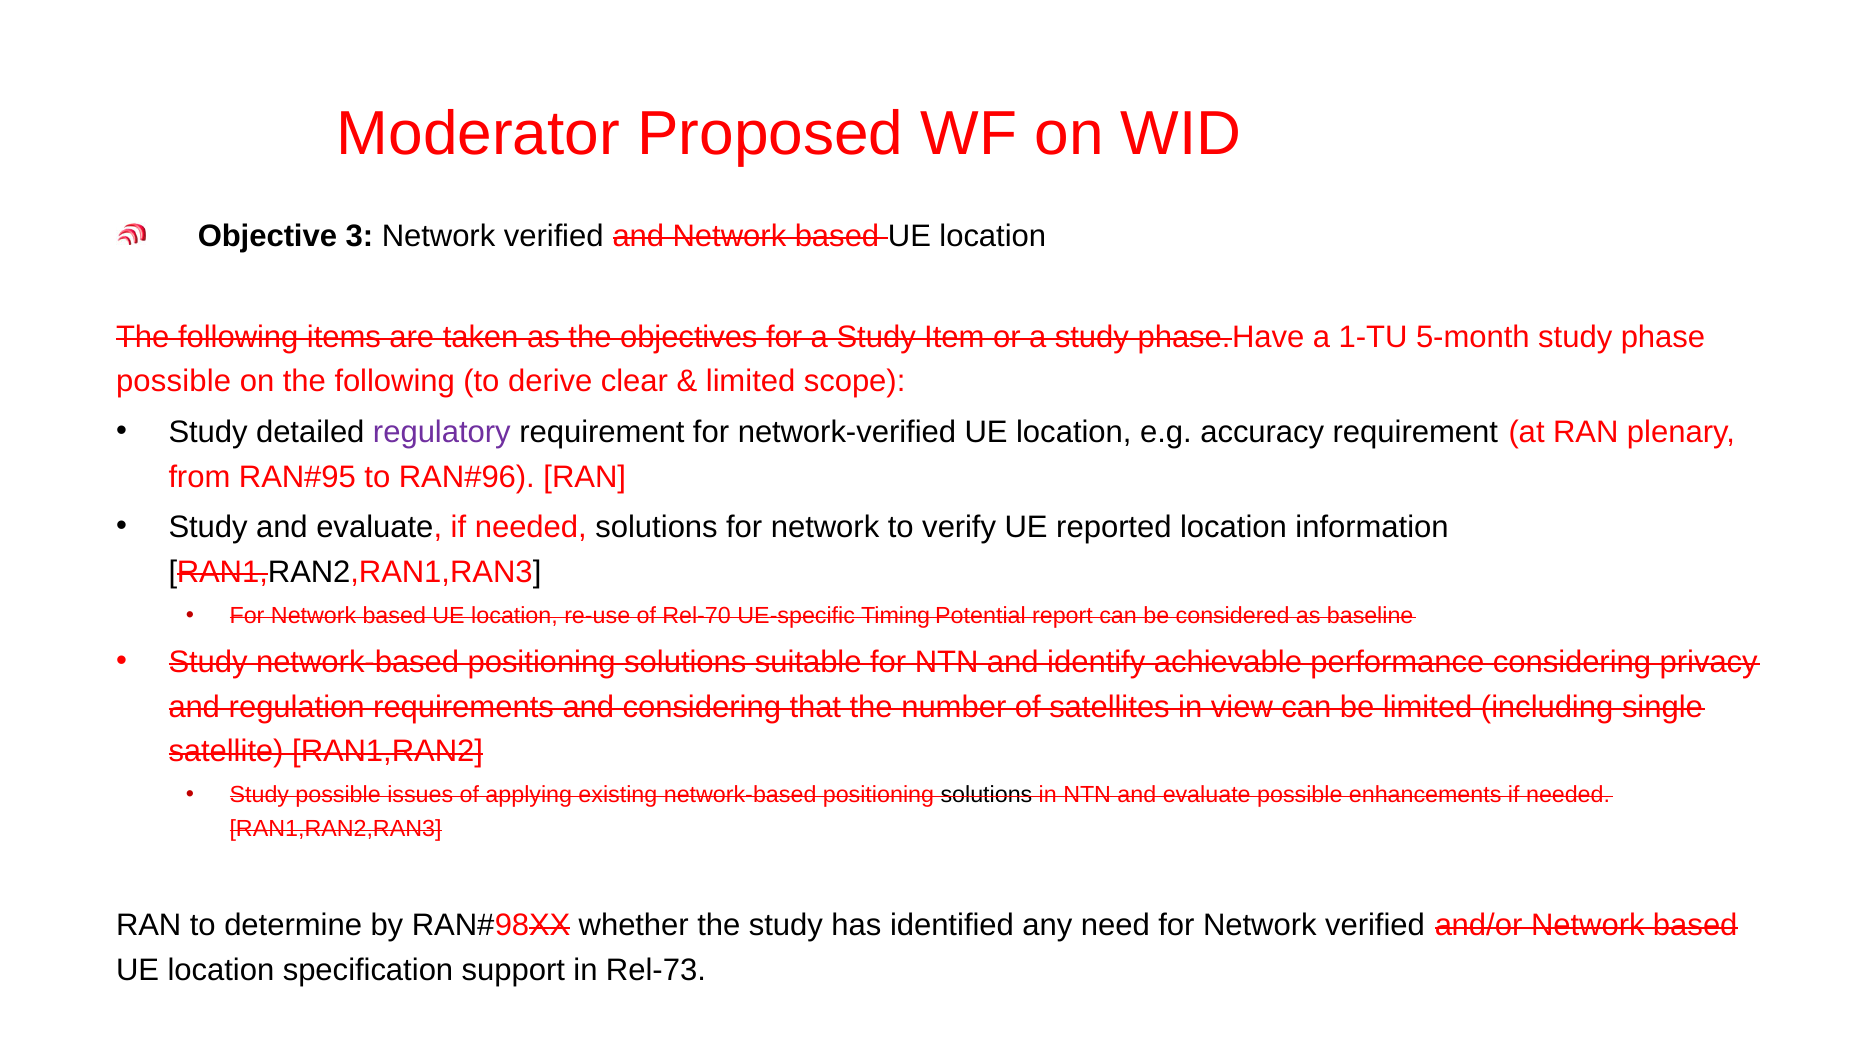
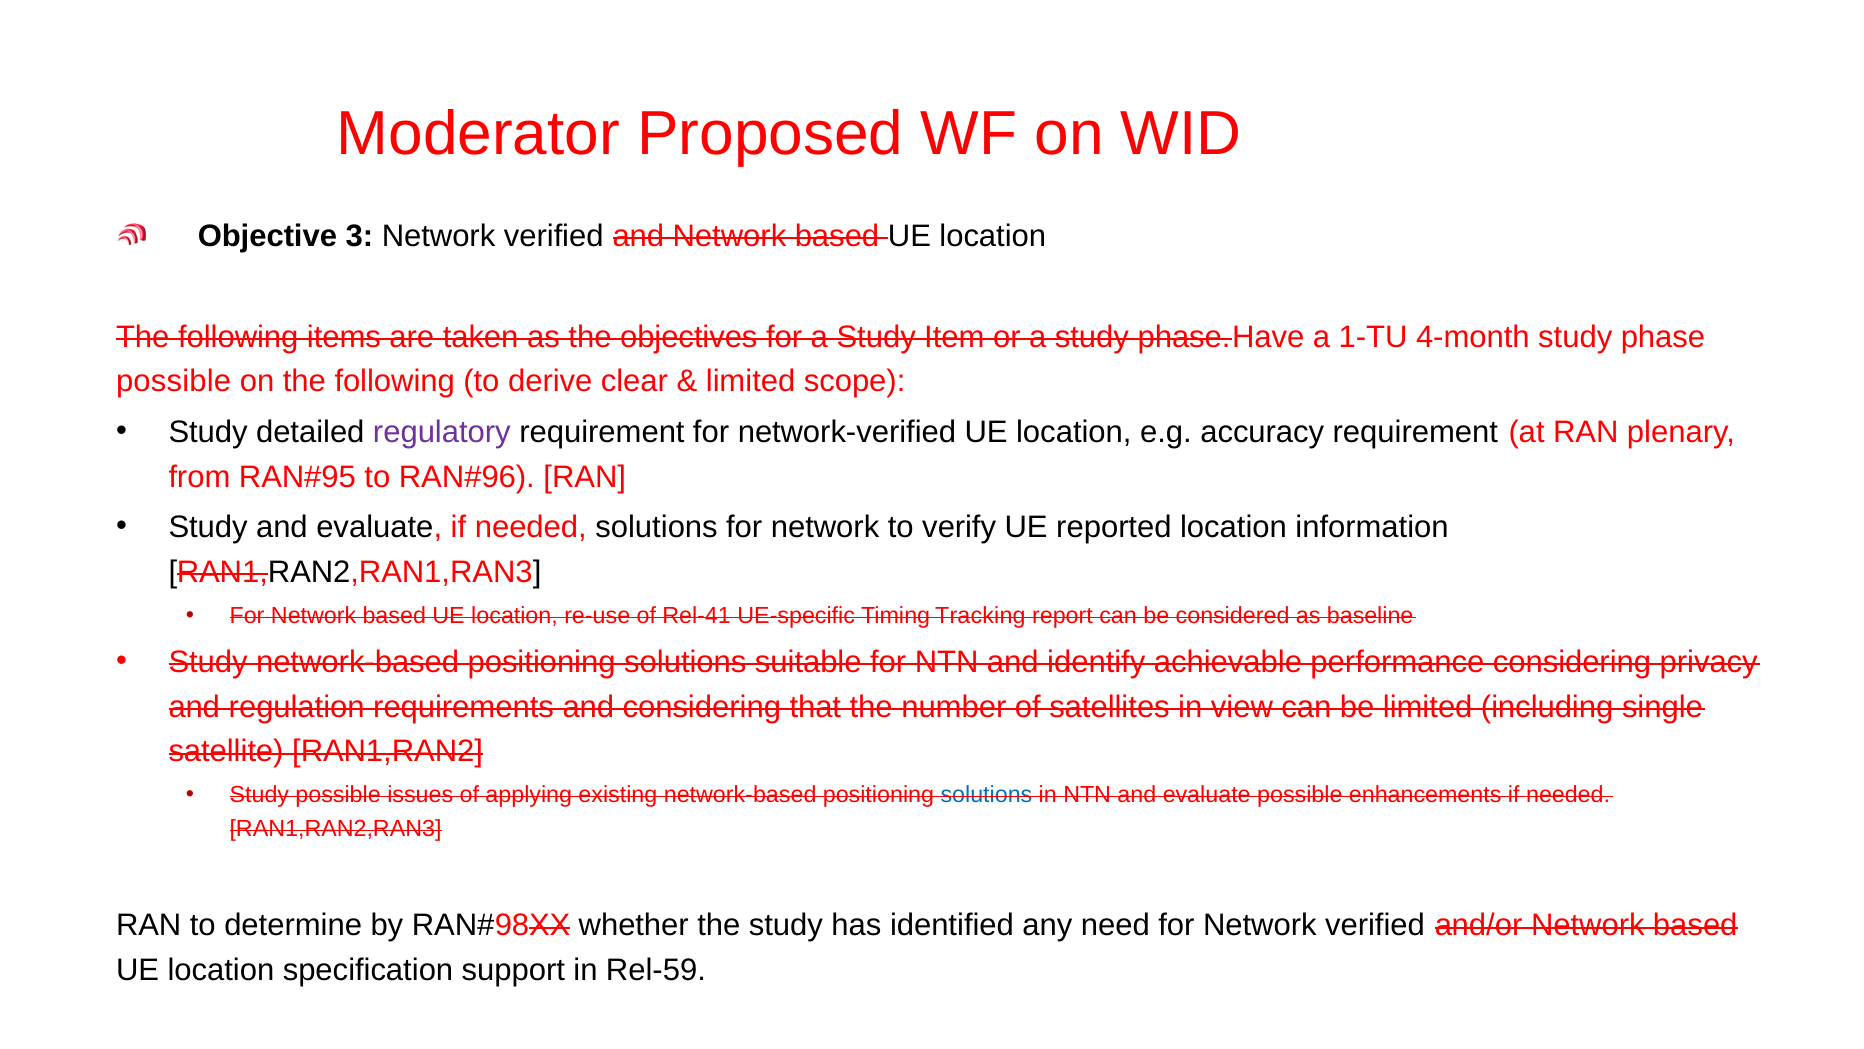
5-month: 5-month -> 4-month (1473, 337)
Rel-70: Rel-70 -> Rel-41 (697, 615)
Potential: Potential -> Tracking (980, 615)
solutions colour: black -> blue (986, 795)
Rel-73: Rel-73 -> Rel-59 (656, 970)
